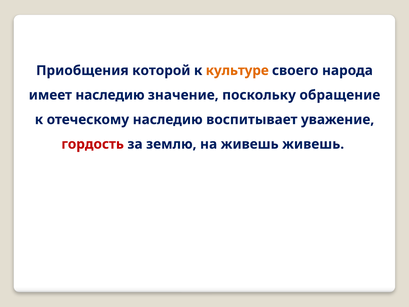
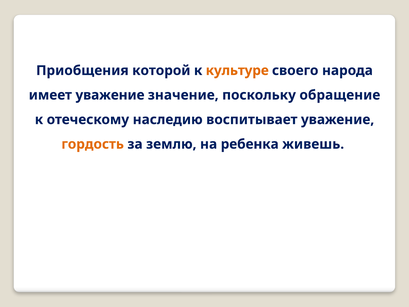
имеет наследию: наследию -> уважение (110, 95)
гордость colour: red -> orange (93, 144)
на живешь: живешь -> ребенка (250, 144)
